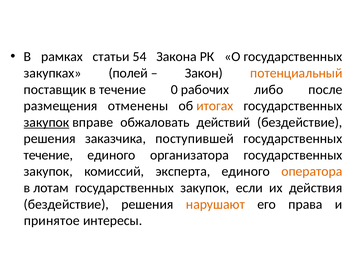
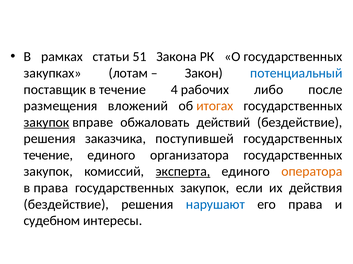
54: 54 -> 51 (140, 57)
полей: полей -> лотам (128, 73)
потенциальный colour: orange -> blue (296, 73)
0: 0 -> 4 (174, 90)
отменены: отменены -> вложений (138, 106)
эксперта underline: none -> present (183, 172)
в лотам: лотам -> права (51, 188)
нарушают colour: orange -> blue (215, 205)
принятое: принятое -> судебном (52, 221)
